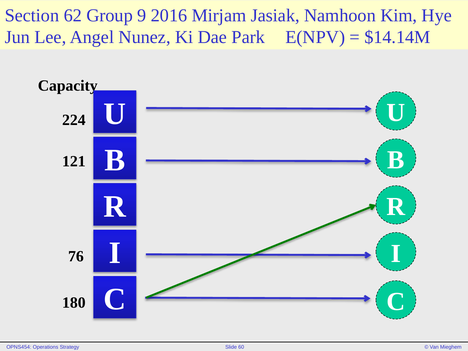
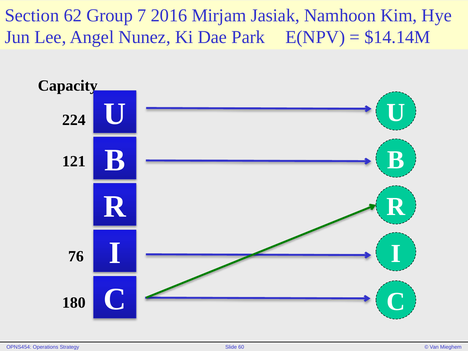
9: 9 -> 7 (142, 15)
